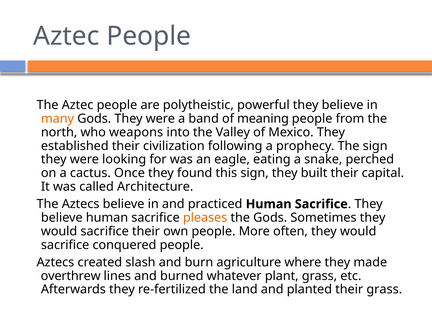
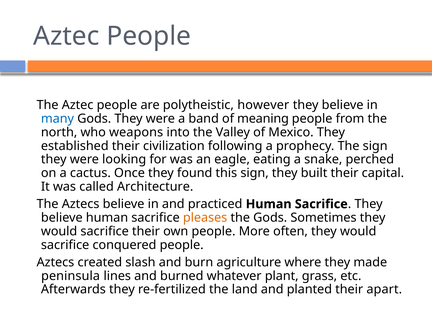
powerful: powerful -> however (263, 105)
many colour: orange -> blue (57, 119)
overthrew: overthrew -> peninsula (71, 276)
their grass: grass -> apart (384, 289)
